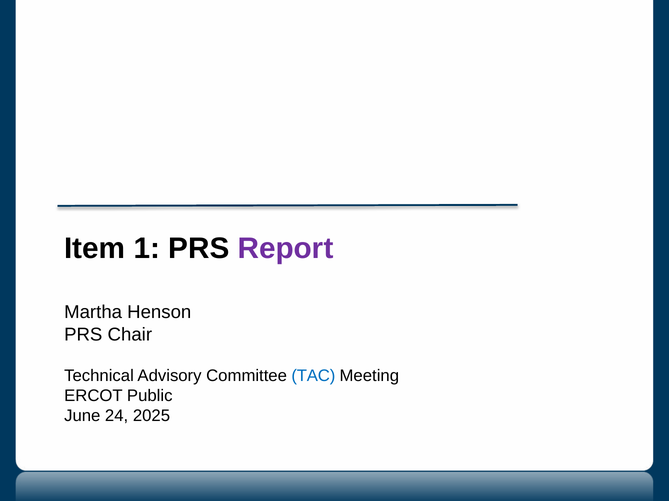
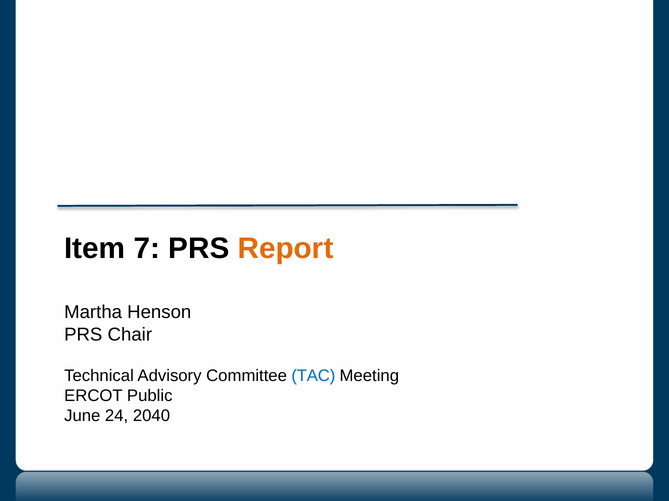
1: 1 -> 7 (147, 249)
Report colour: purple -> orange (285, 249)
2025: 2025 -> 2040 (151, 416)
